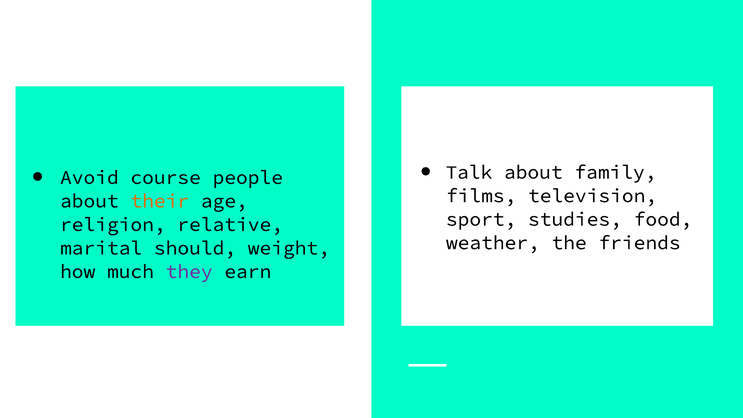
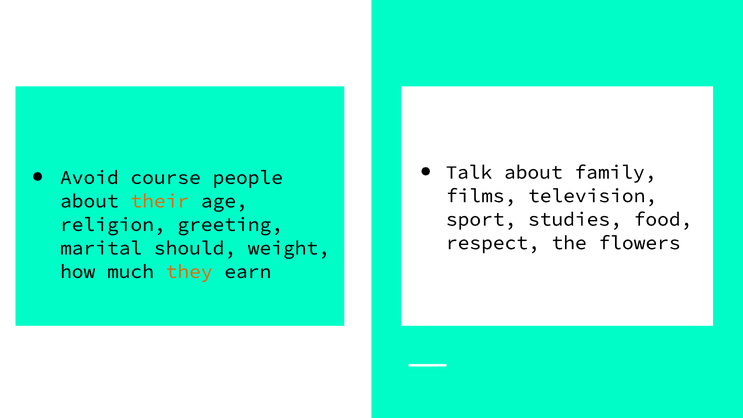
relative: relative -> greeting (230, 224)
weather: weather -> respect (493, 243)
friends: friends -> flowers (640, 243)
they colour: purple -> orange (189, 271)
